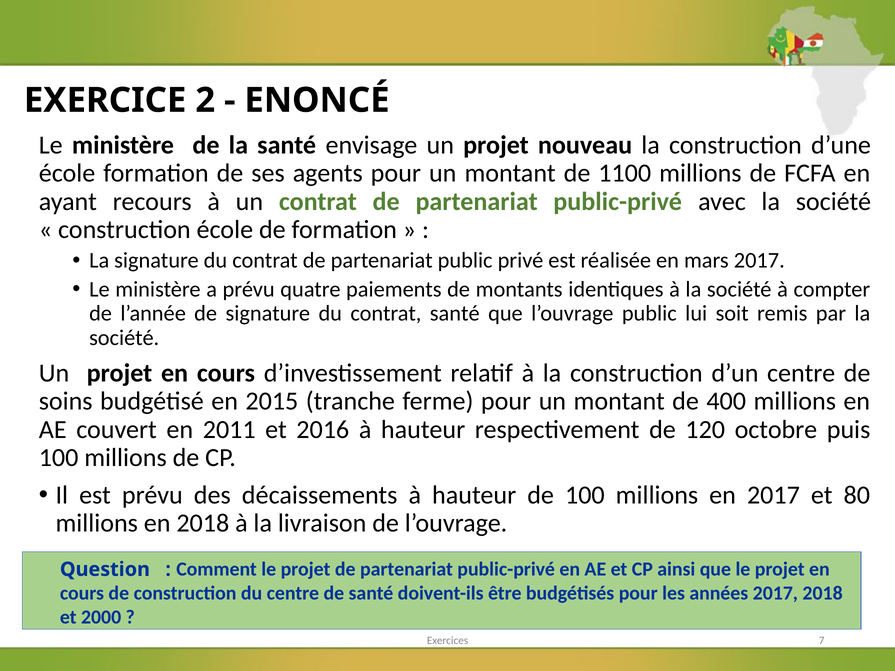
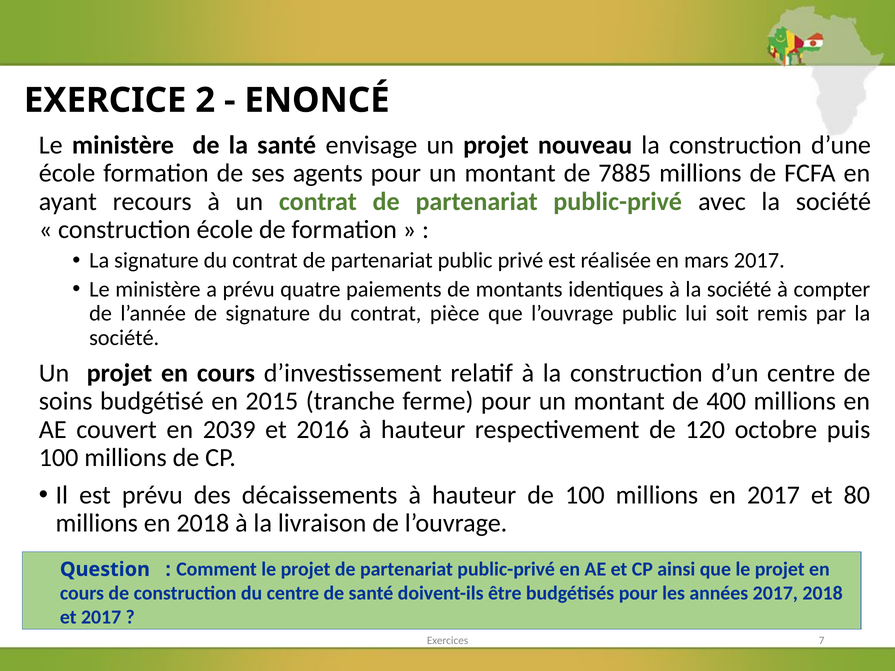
1100: 1100 -> 7885 (625, 173)
contrat santé: santé -> pièce (455, 314)
2011: 2011 -> 2039 (229, 430)
et 2000: 2000 -> 2017 (101, 617)
